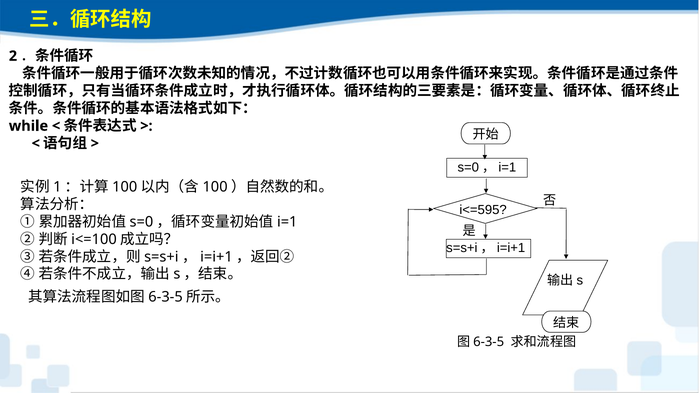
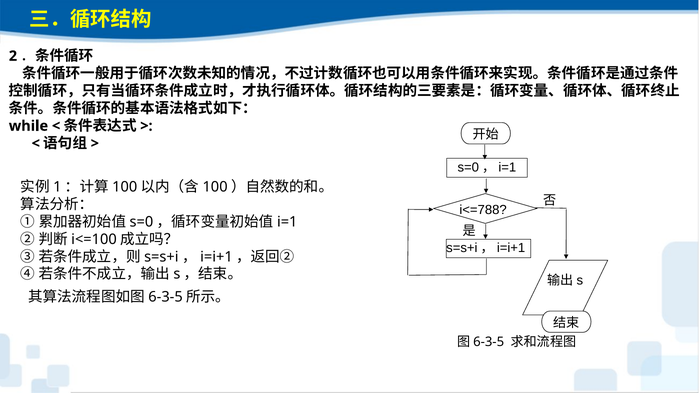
i<=595: i<=595 -> i<=788 (483, 210)
